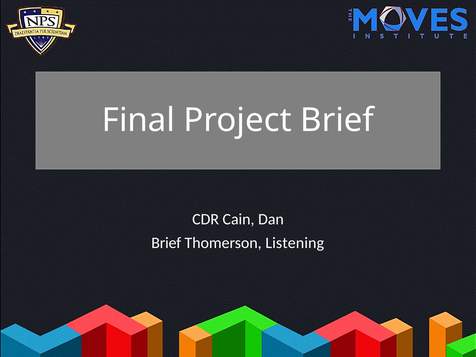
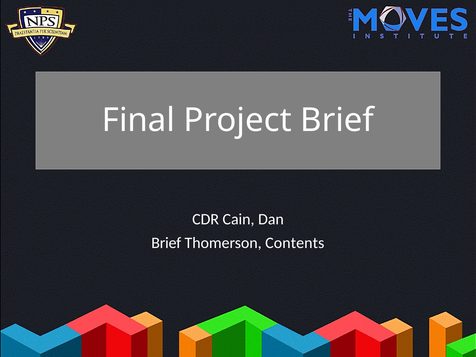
Listening: Listening -> Contents (295, 243)
